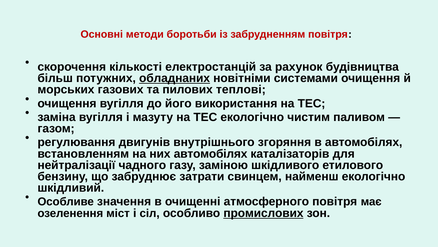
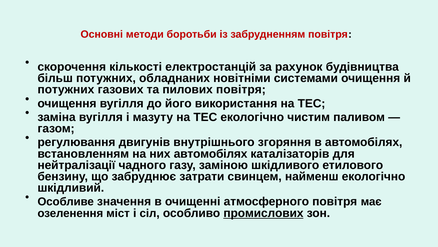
обладнаних underline: present -> none (175, 78)
морських: морських -> потужних (66, 89)
пилових теплові: теплові -> повітря (241, 89)
